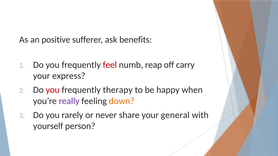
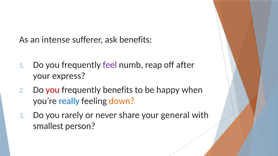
positive: positive -> intense (56, 40)
feel colour: red -> purple (110, 65)
carry: carry -> after (185, 65)
frequently therapy: therapy -> benefits (118, 90)
really colour: purple -> blue (69, 101)
yourself: yourself -> smallest (48, 126)
